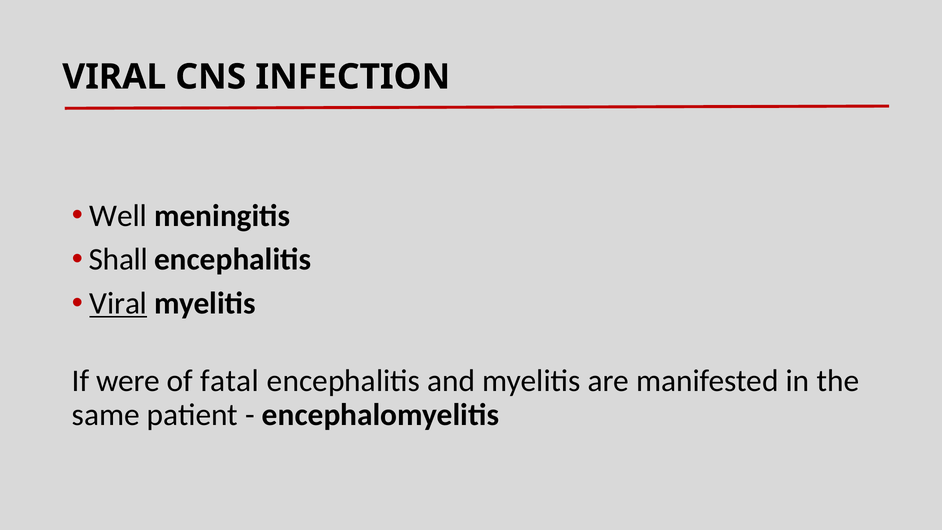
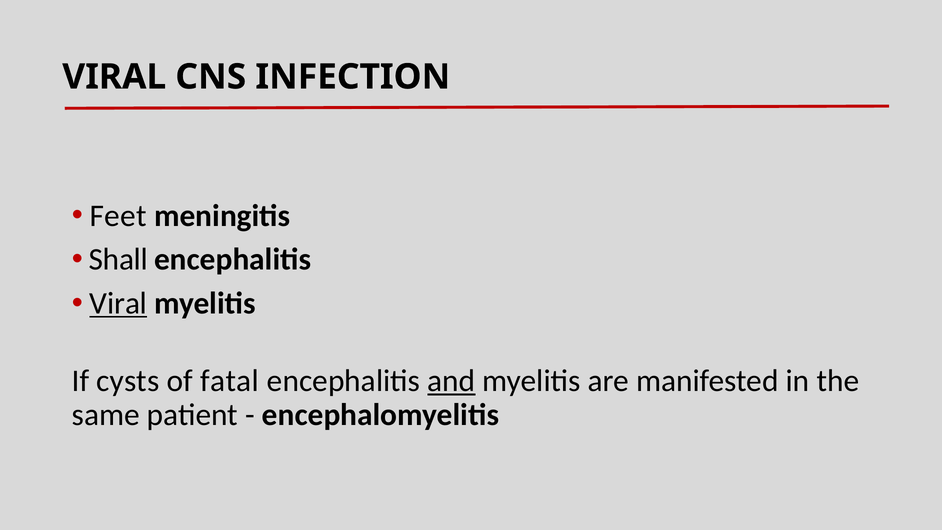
Well: Well -> Feet (118, 216)
were: were -> cysts (128, 381)
and underline: none -> present (451, 381)
